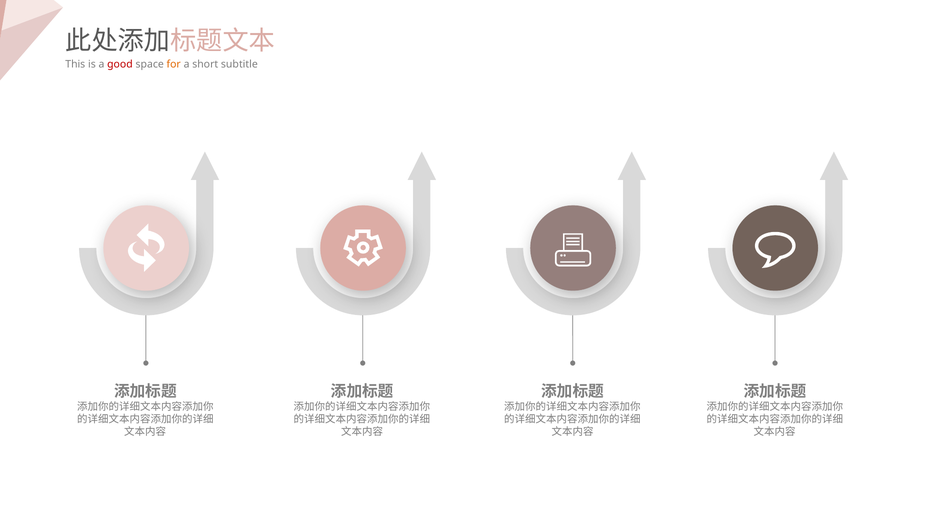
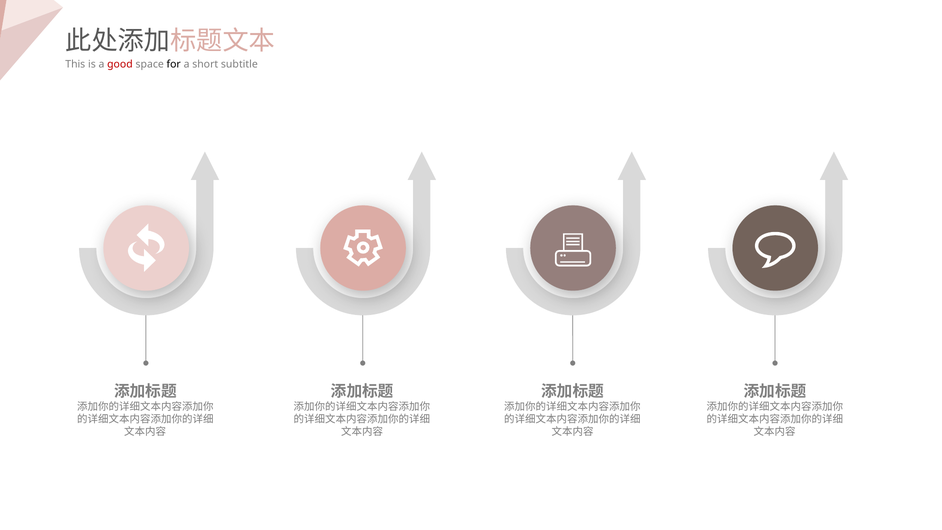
for colour: orange -> black (174, 64)
